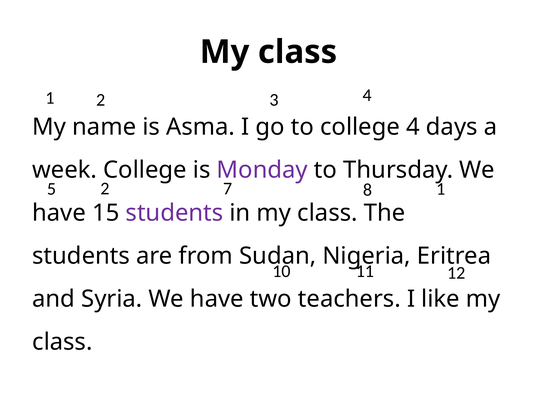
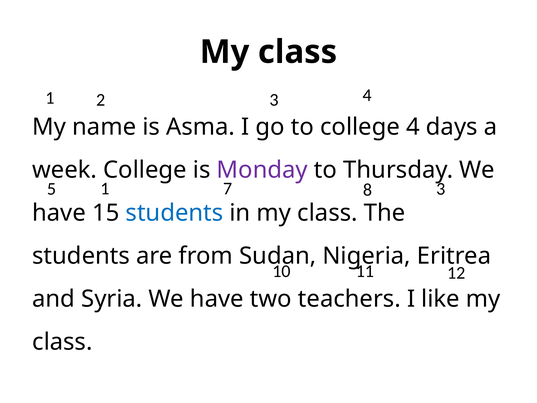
5 2: 2 -> 1 (105, 189)
8 1: 1 -> 3 (441, 189)
students colour: purple -> blue (174, 213)
